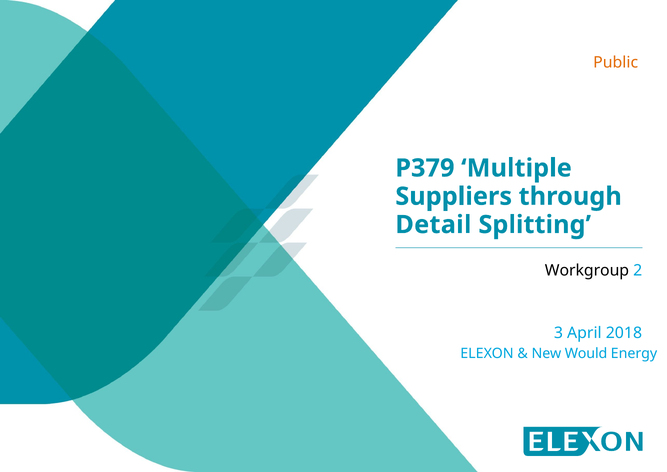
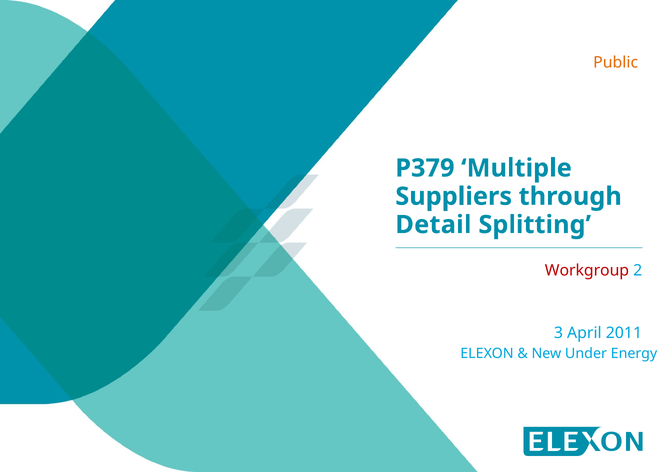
Workgroup colour: black -> red (587, 270)
2018: 2018 -> 2011 (624, 333)
Would: Would -> Under (586, 353)
